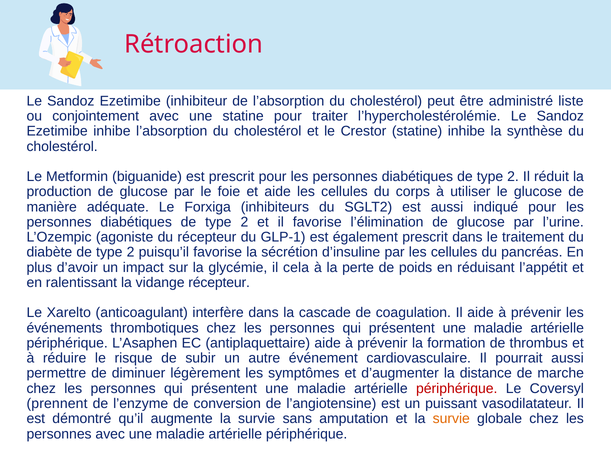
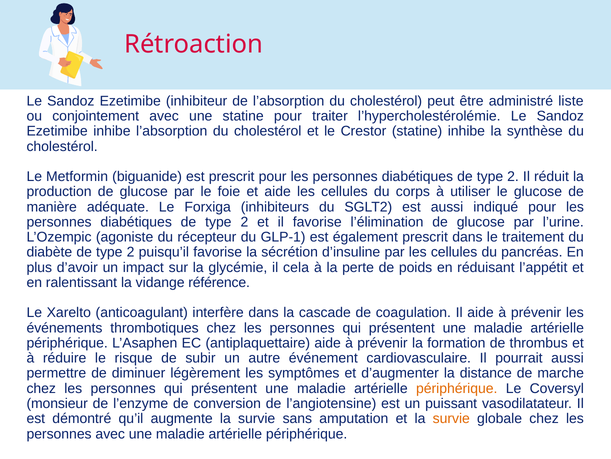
vidange récepteur: récepteur -> référence (219, 282)
périphérique colour: red -> orange (457, 388)
prennent: prennent -> monsieur (57, 403)
